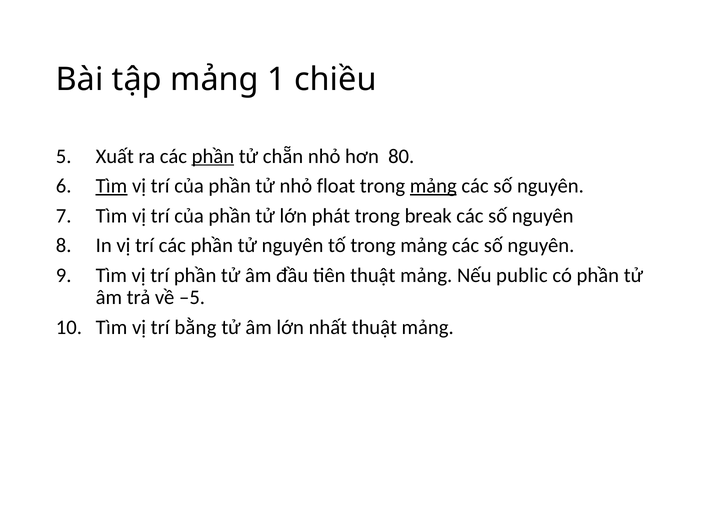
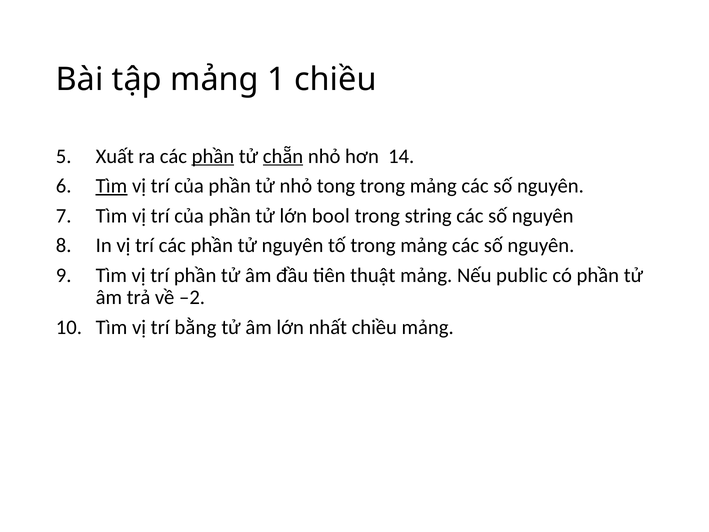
chẵn underline: none -> present (283, 156)
80: 80 -> 14 (401, 156)
float: float -> tong (336, 186)
mảng underline: present -> none (433, 186)
phát: phát -> bool (331, 216)
break: break -> string (428, 216)
–5: –5 -> –2 (192, 297)
nhất thuật: thuật -> chiều (374, 327)
